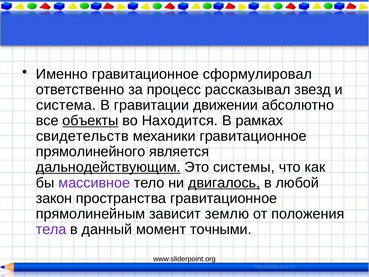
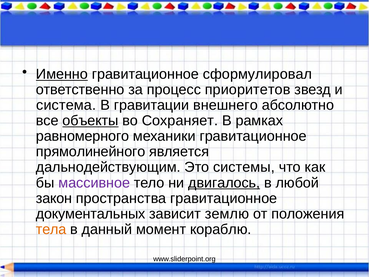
Именно underline: none -> present (62, 74)
рассказывал: рассказывал -> приоритетов (248, 90)
движении: движении -> внешнего (225, 105)
Находится: Находится -> Сохраняет (180, 121)
свидетельств: свидетельств -> равномерного (83, 136)
дальнодействующим underline: present -> none (108, 167)
прямолинейным: прямолинейным -> документальных (91, 214)
тела colour: purple -> orange (51, 229)
точными: точными -> кораблю (221, 229)
